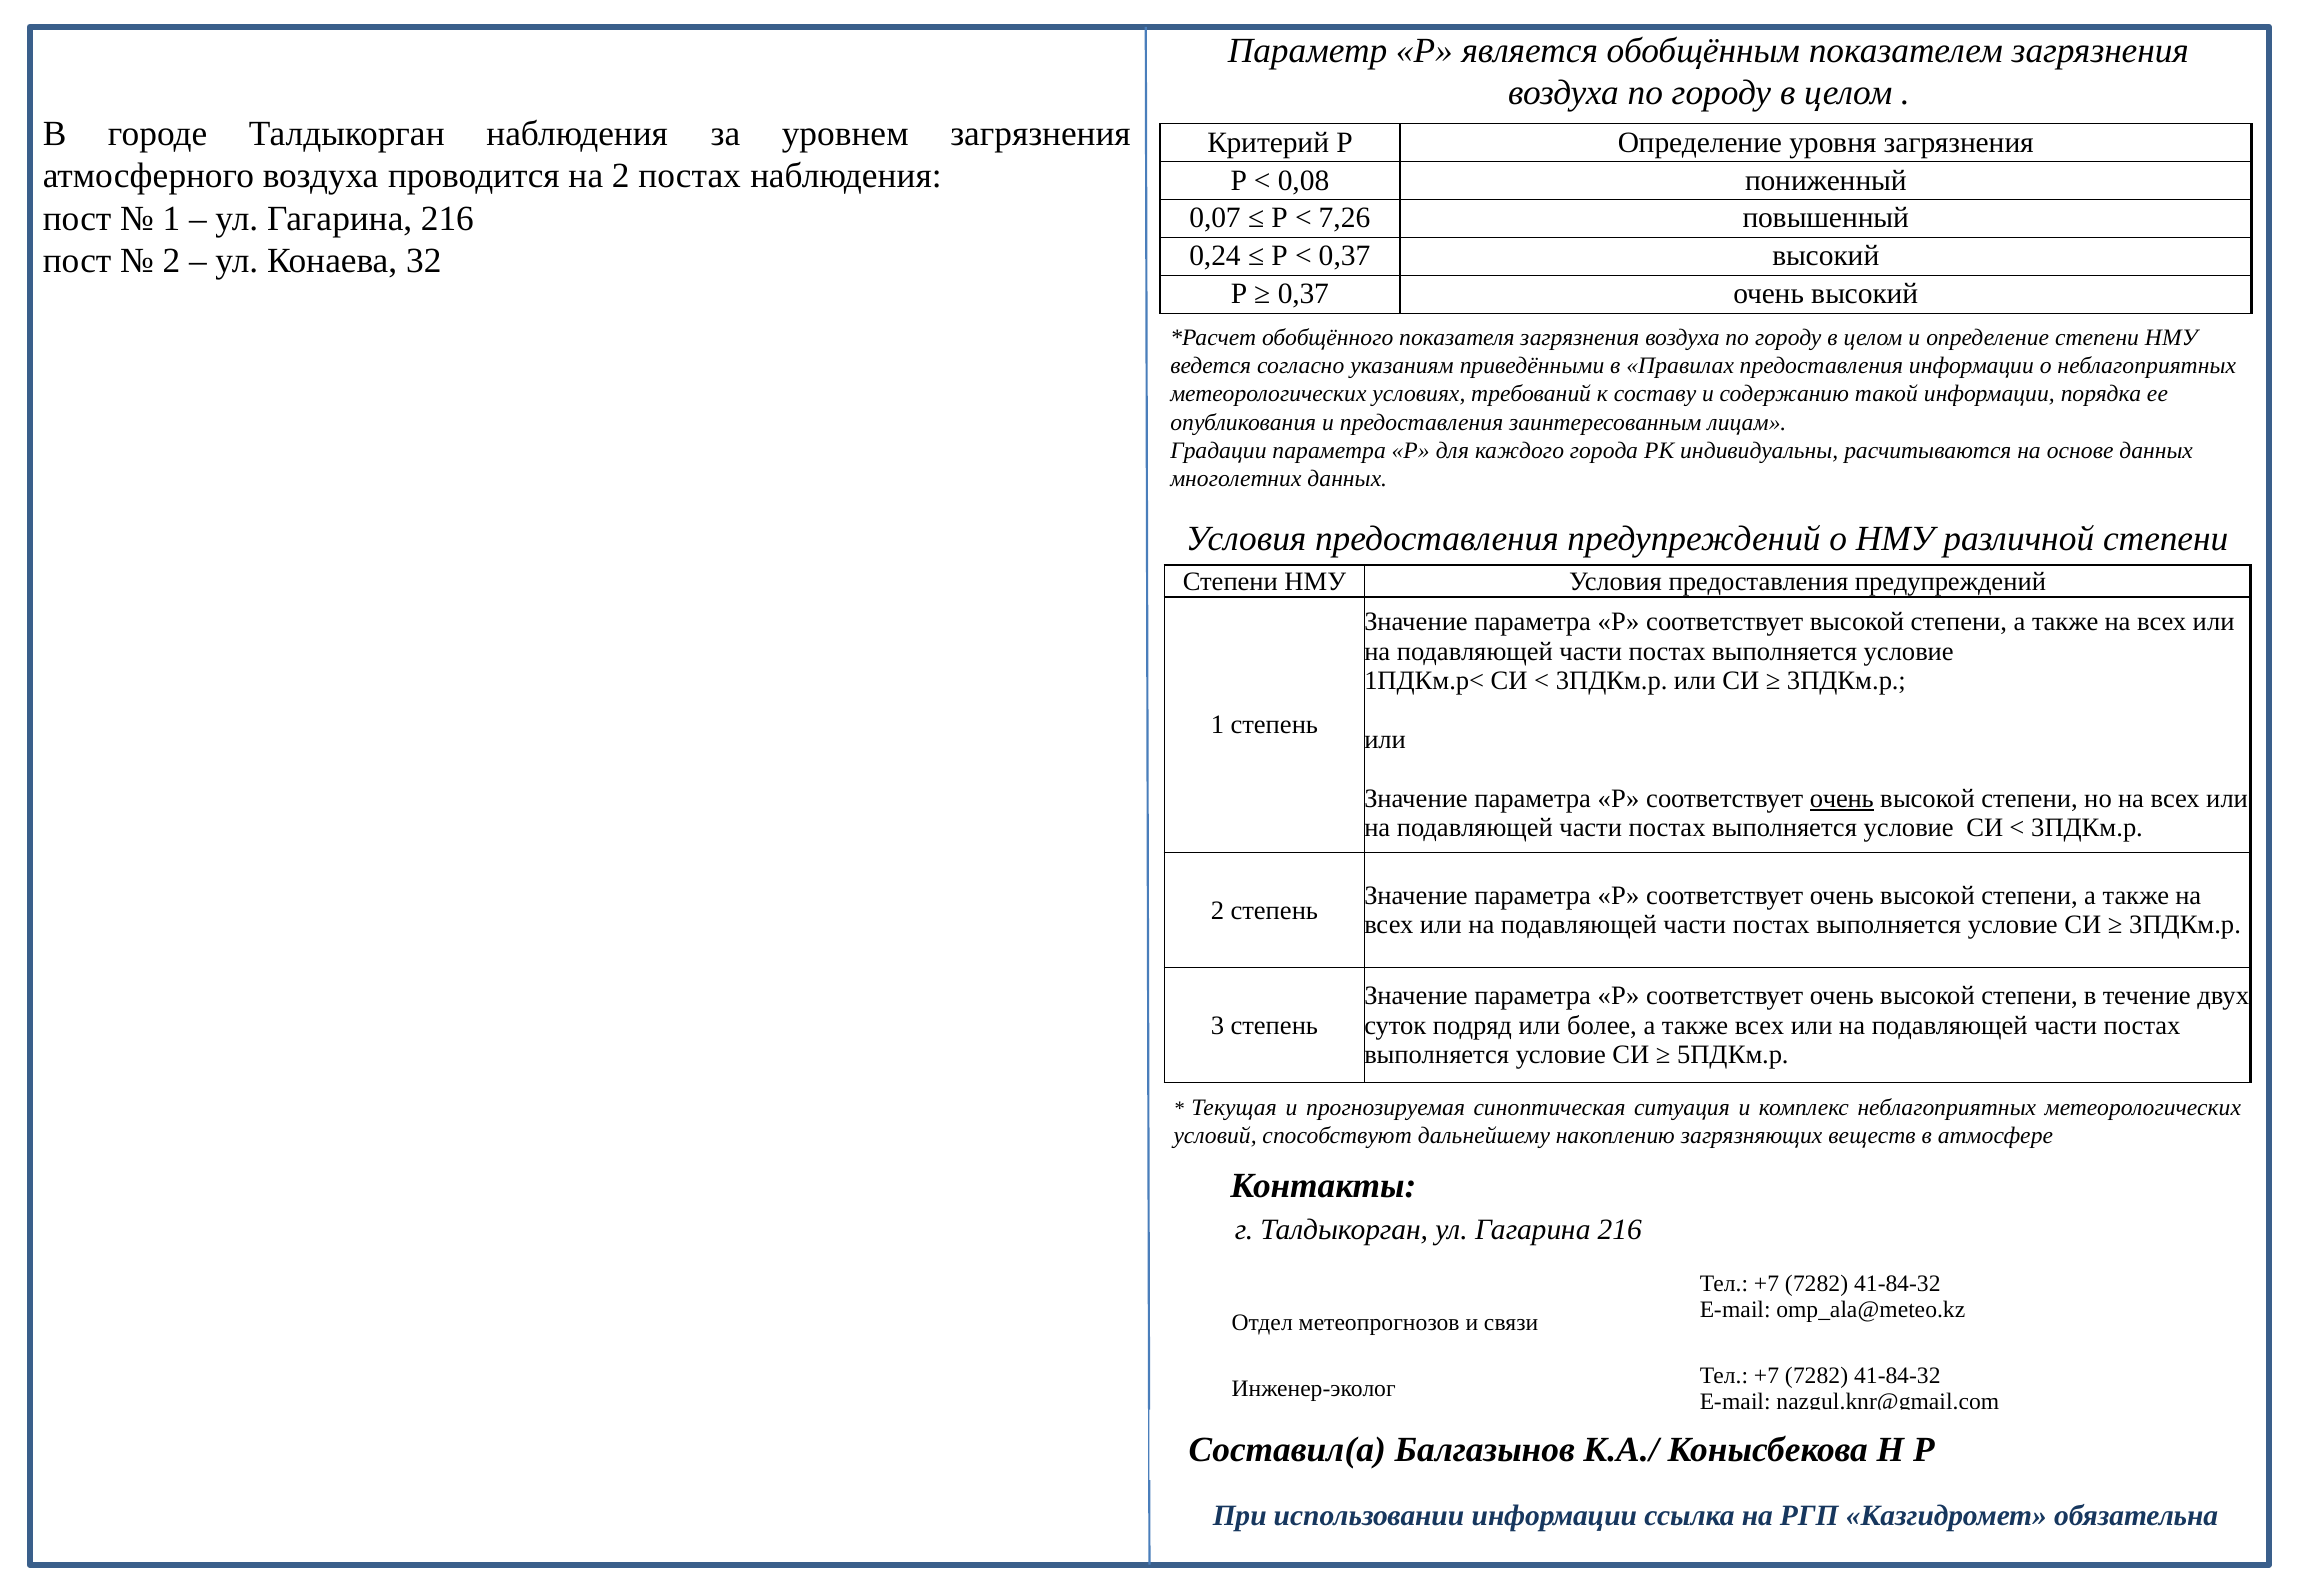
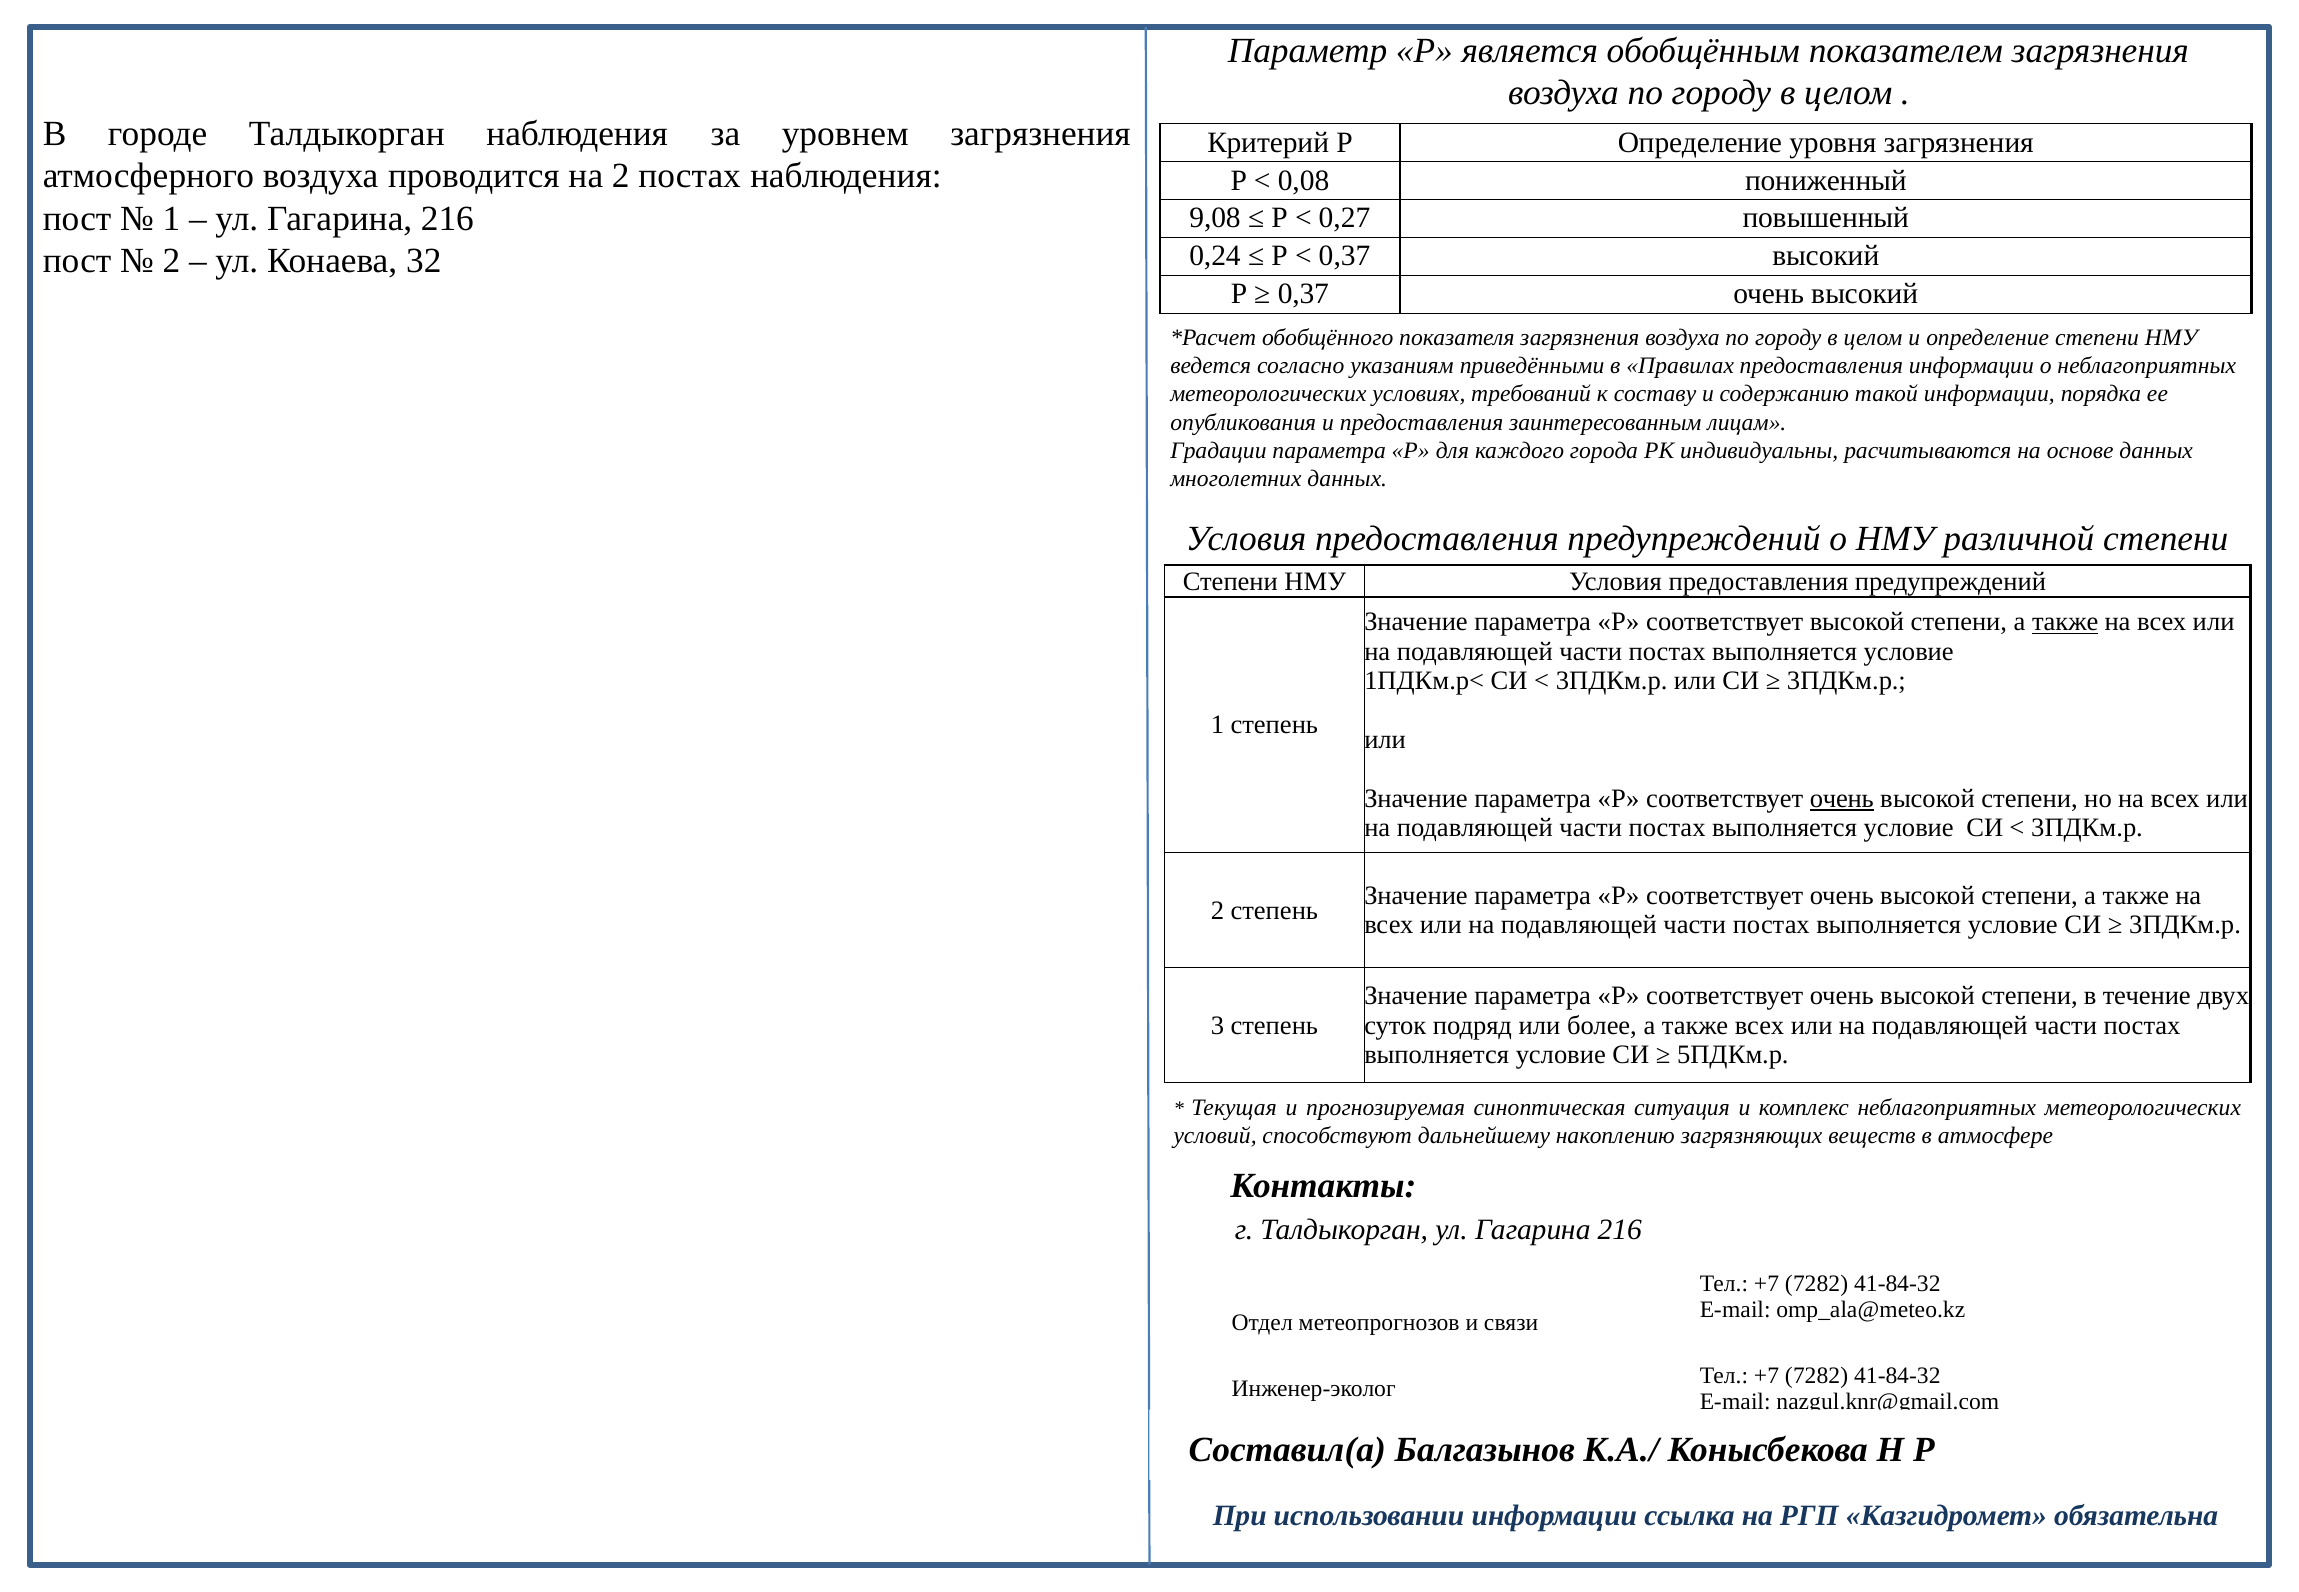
0,07: 0,07 -> 9,08 (1215, 218)
7,26: 7,26 -> 0,27 (1344, 218)
также underline: none -> present (2065, 622)
